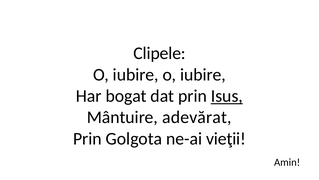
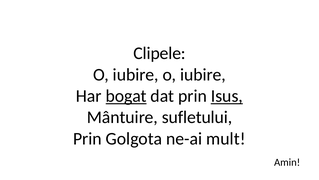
bogat underline: none -> present (126, 96)
adevărat: adevărat -> sufletului (197, 117)
vieţii: vieţii -> mult (226, 138)
